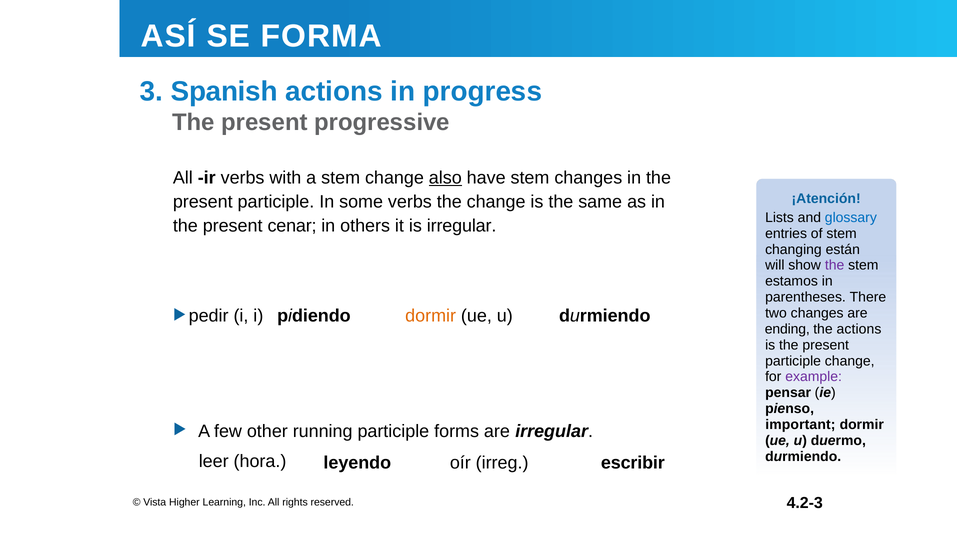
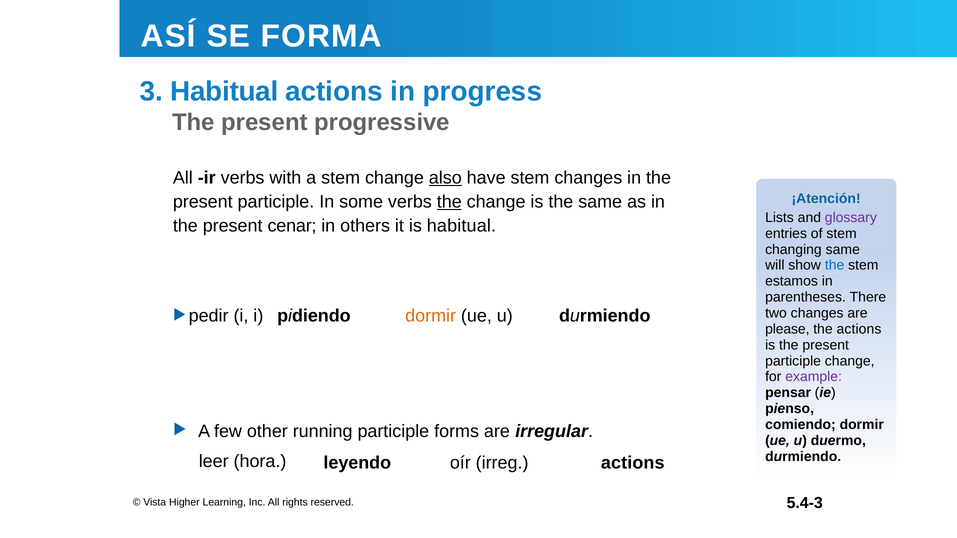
3 Spanish: Spanish -> Habitual (224, 92)
the underline: none -> present (449, 202)
glossary colour: blue -> purple (851, 218)
is irregular: irregular -> habitual (461, 226)
changing están: están -> same (843, 250)
the colour: purple -> blue (835, 266)
ending: ending -> please (787, 329)
important: important -> comiendo (800, 425)
irreg escribir: escribir -> actions (633, 463)
4.2-3: 4.2-3 -> 5.4-3 (805, 504)
